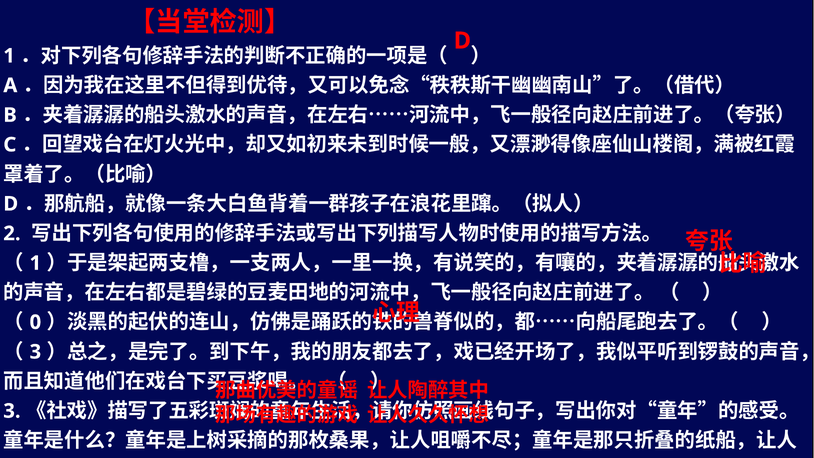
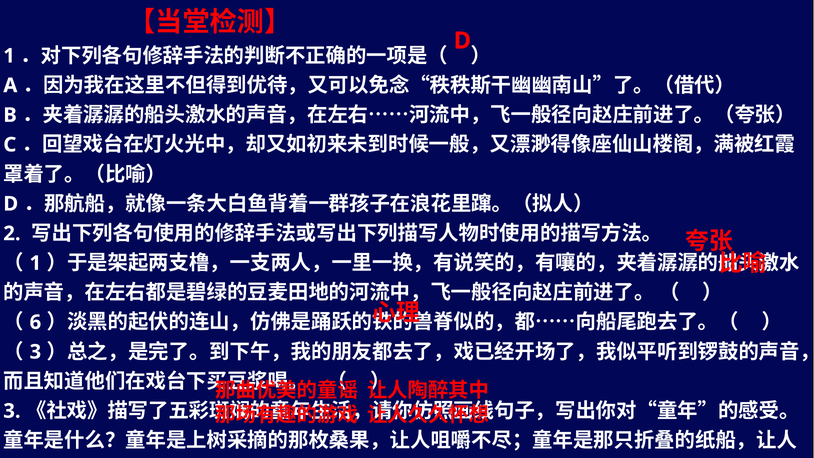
0: 0 -> 6 (35, 322)
